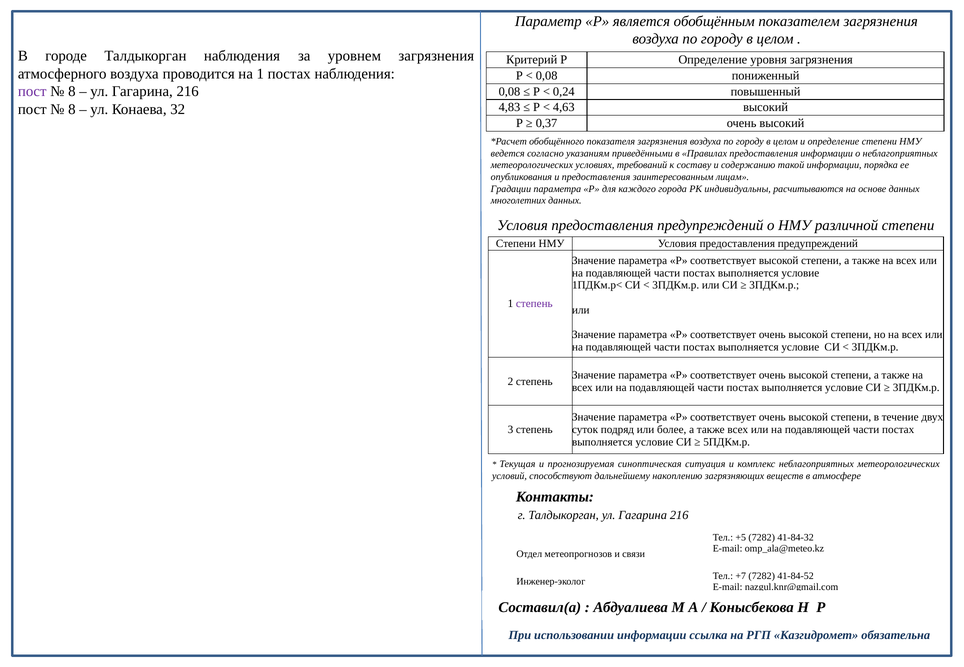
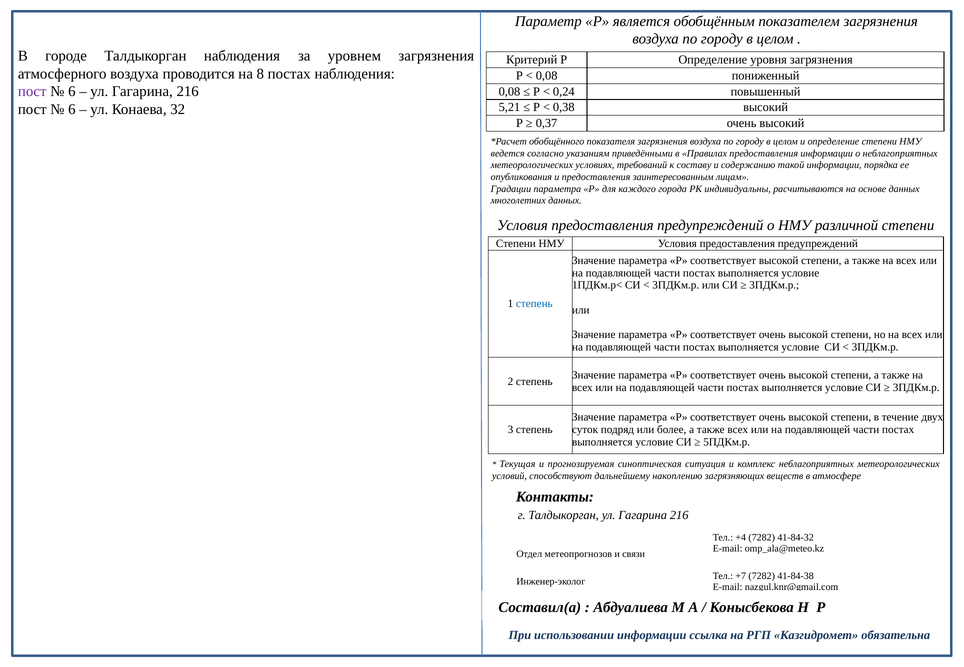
на 1: 1 -> 8 (260, 74)
8: 8 -> 6 (72, 92)
4,83: 4,83 -> 5,21 (509, 107)
4,63: 4,63 -> 0,38 (564, 107)
8: 8 -> 6 (72, 109)
степень colour: purple -> blue (534, 304)
+5: +5 -> +4 (741, 538)
41-84-52: 41-84-52 -> 41-84-38 (796, 577)
